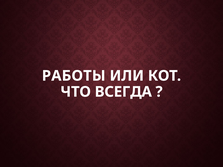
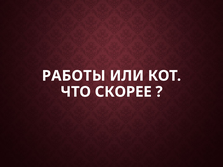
ВСЕГДА: ВСЕГДА -> СКОРЕЕ (123, 92)
